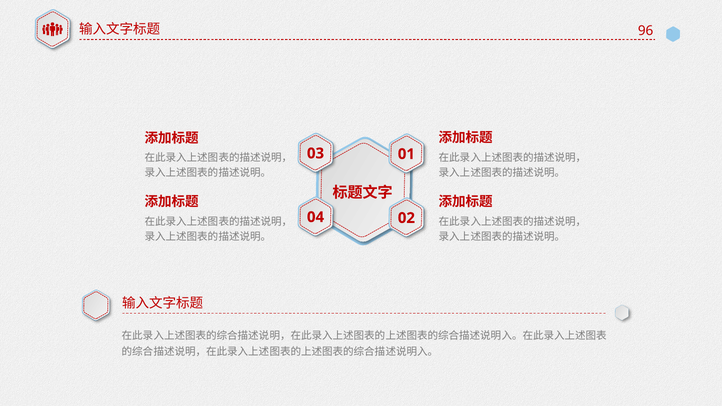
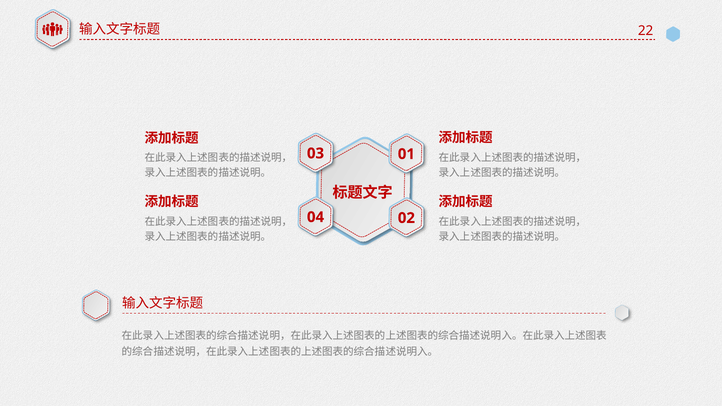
96: 96 -> 22 (646, 31)
